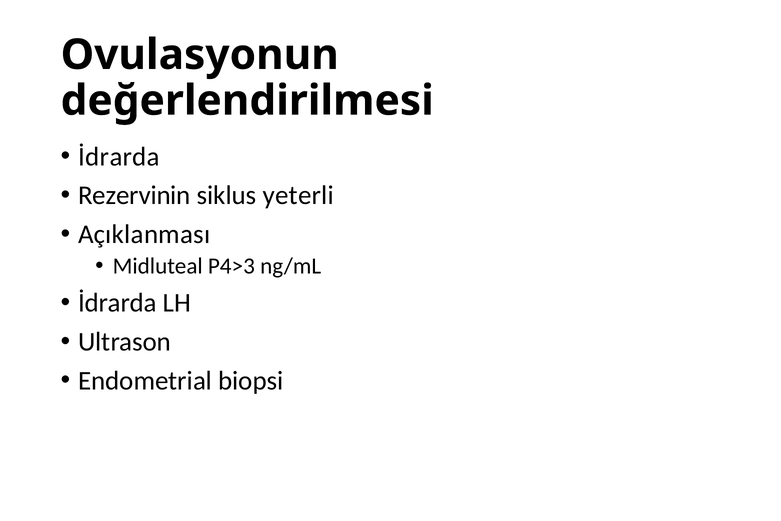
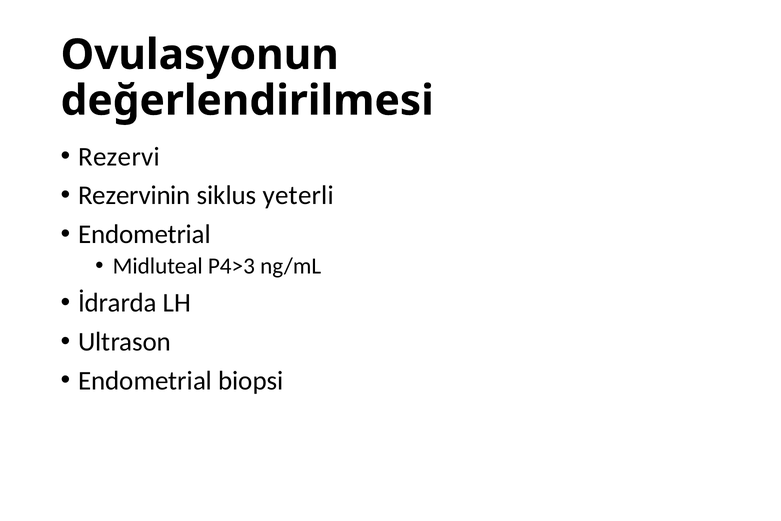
İdrarda: İdrarda -> Rezervi (119, 156)
Açıklanması: Açıklanması -> Endometrial (144, 234)
